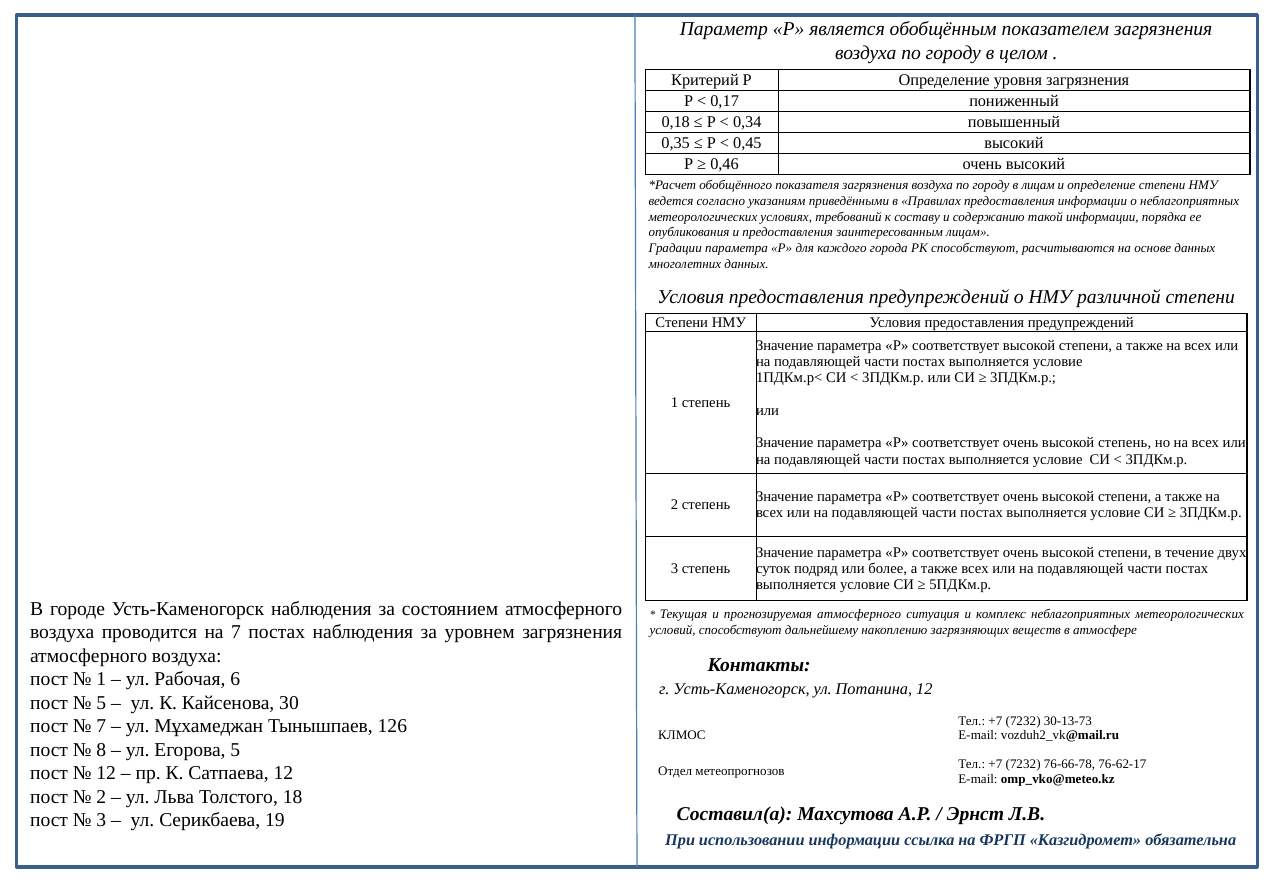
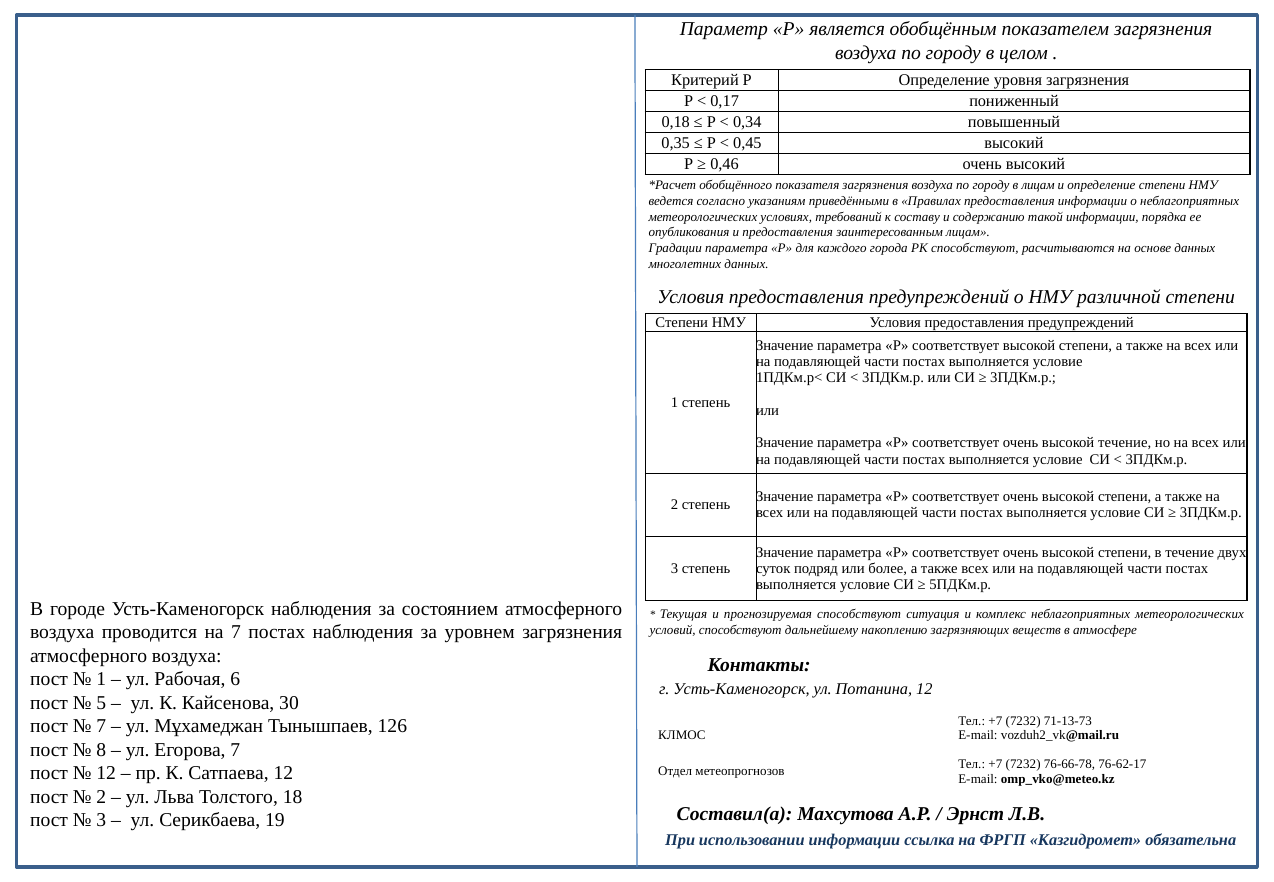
высокой степень: степень -> течение (1125, 443)
прогнозируемая атмосферного: атмосферного -> способствуют (859, 614)
30-13-73: 30-13-73 -> 71-13-73 (1068, 721)
Егорова 5: 5 -> 7 (235, 750)
